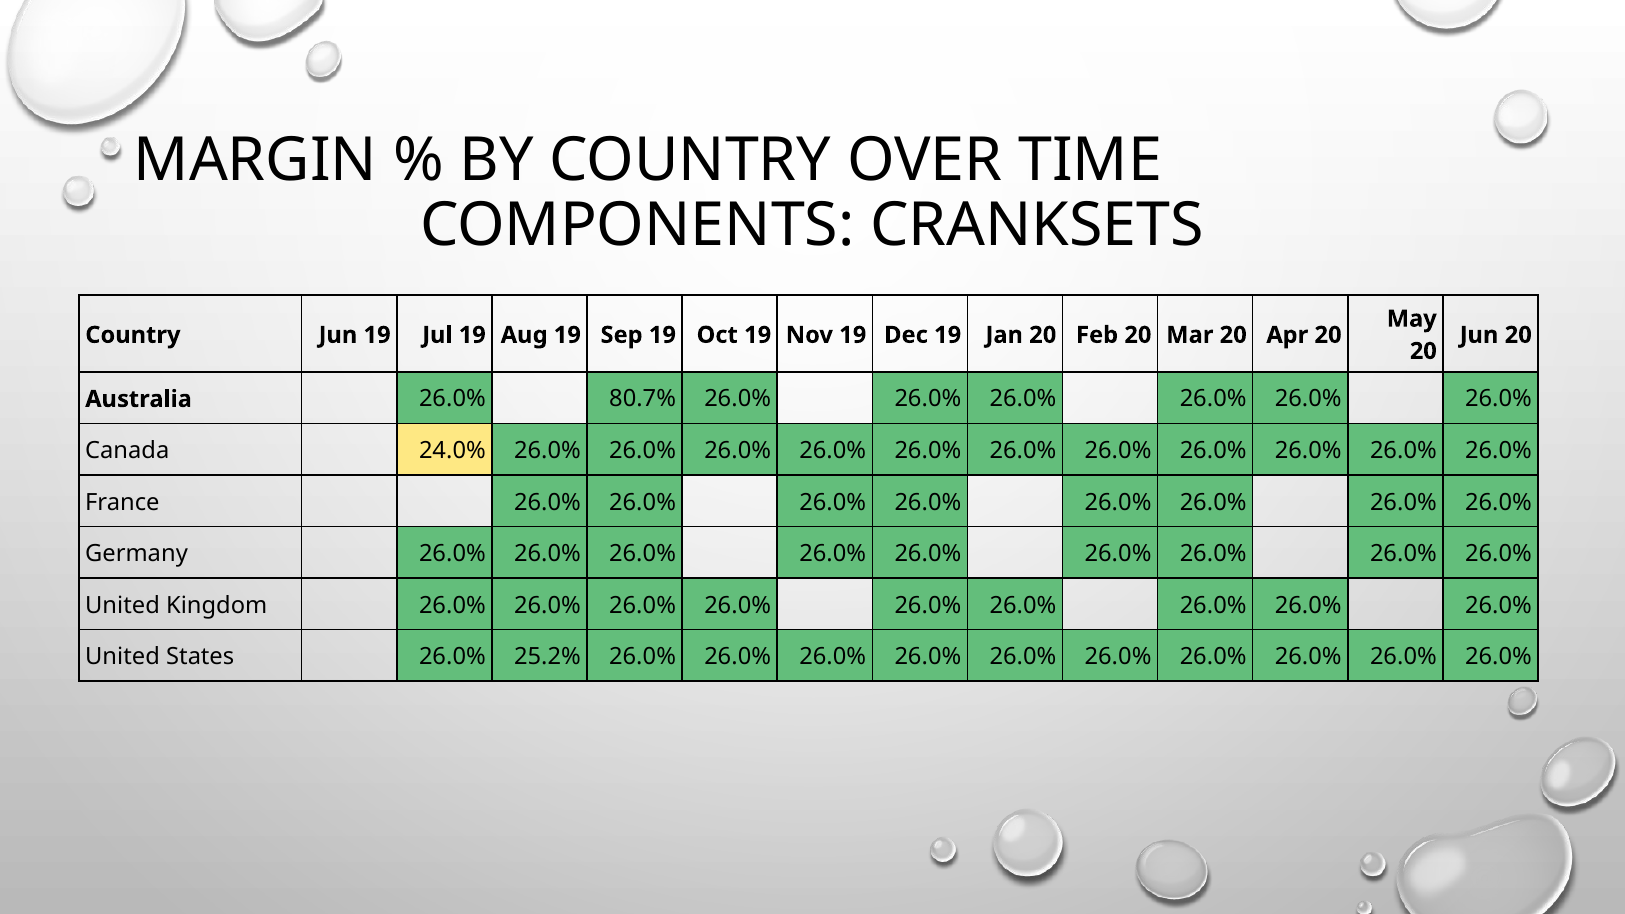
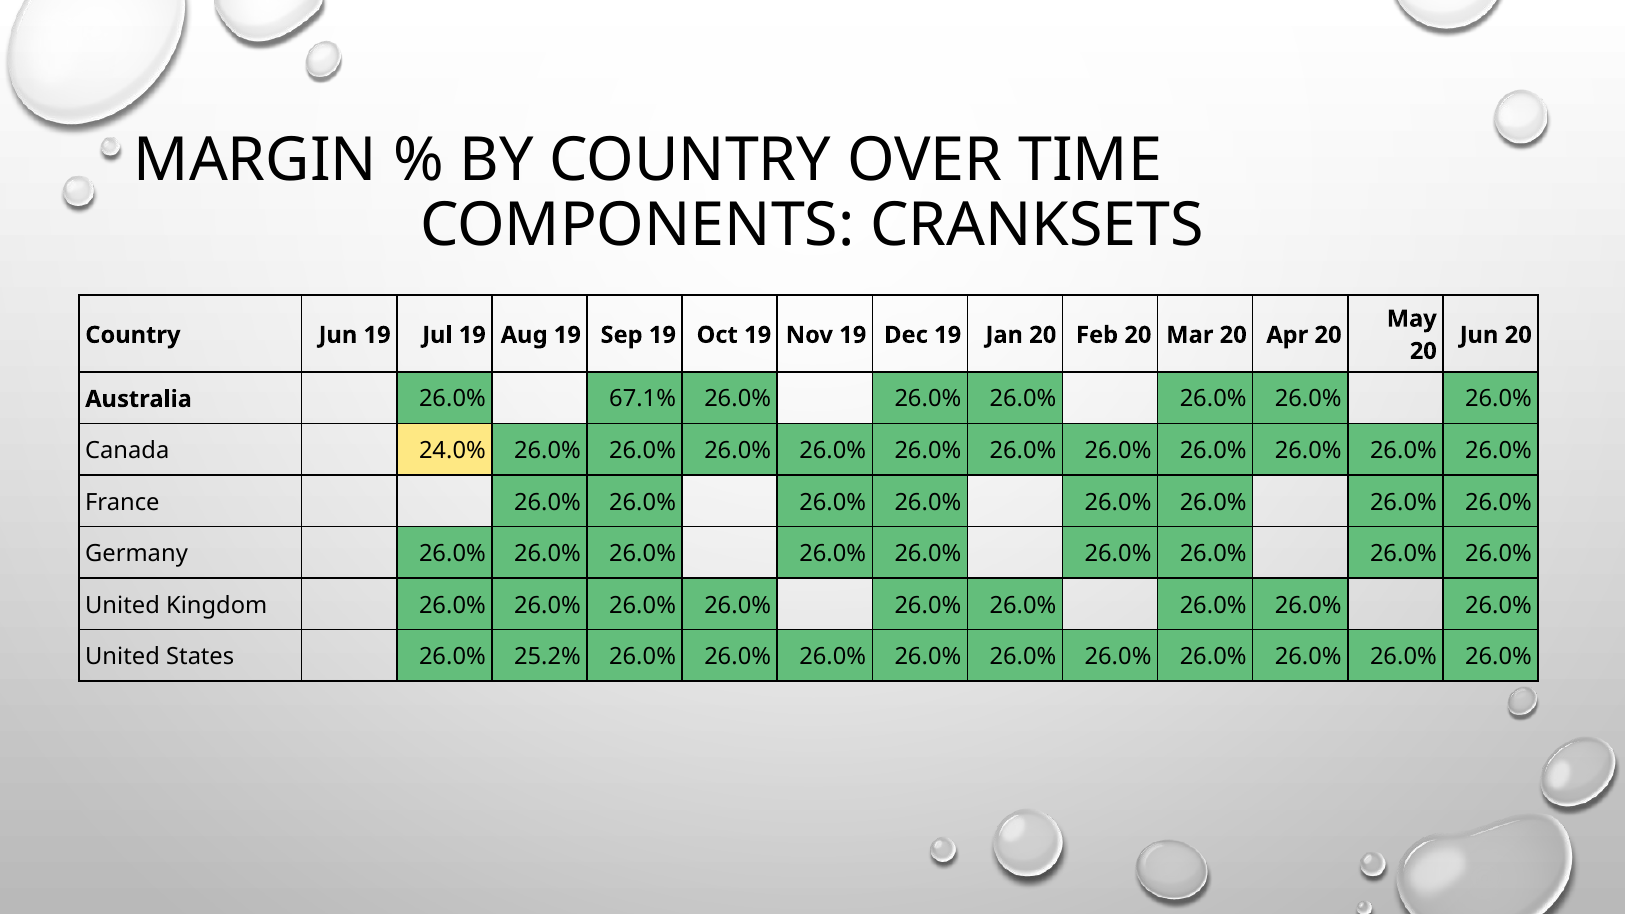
80.7%: 80.7% -> 67.1% (643, 399)
